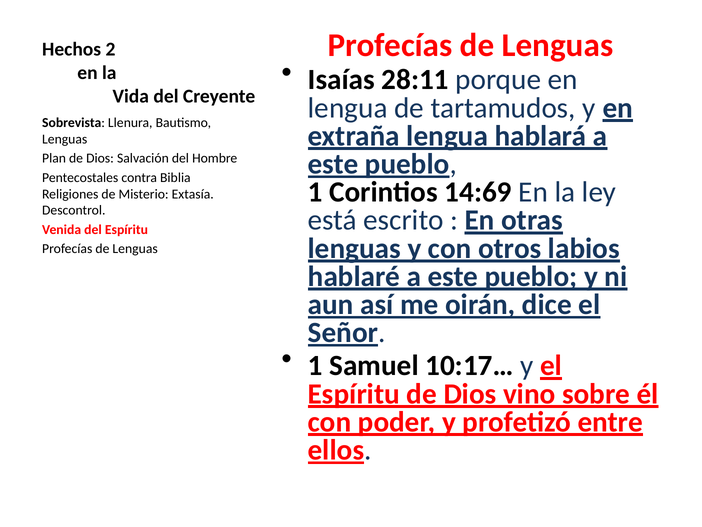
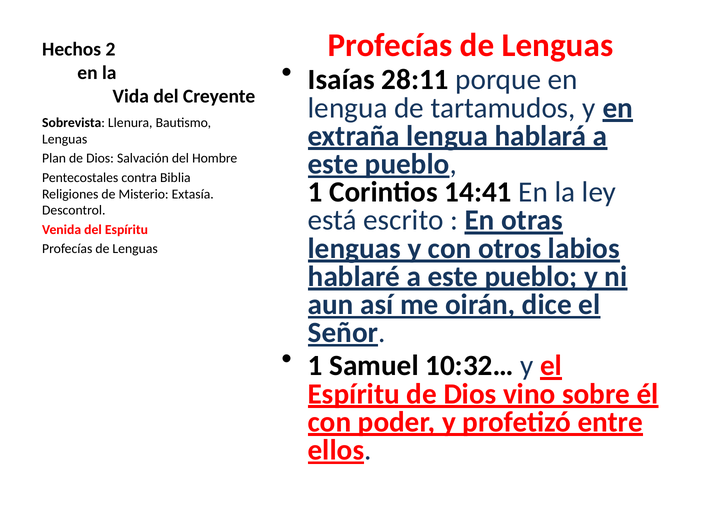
14:69: 14:69 -> 14:41 (478, 192)
10:17…: 10:17… -> 10:32… (469, 365)
